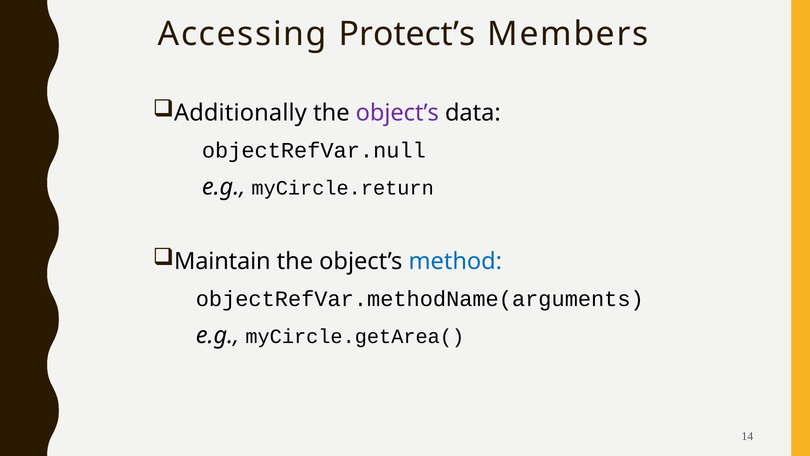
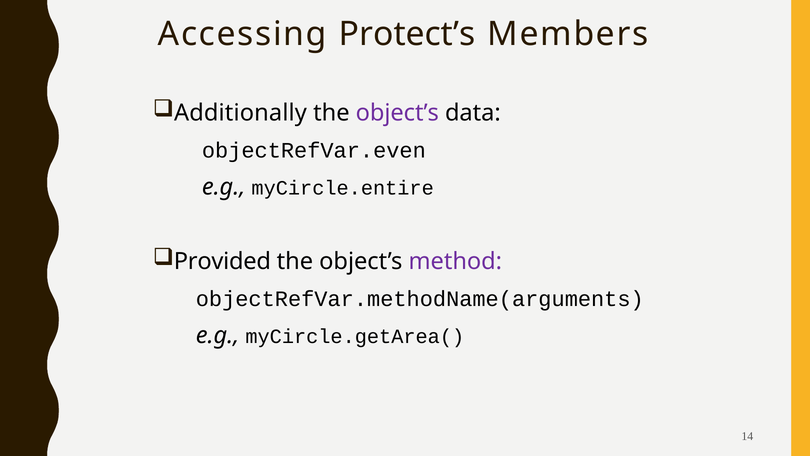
objectRefVar.null: objectRefVar.null -> objectRefVar.even (314, 150)
myCircle.return: myCircle.return -> myCircle.entire (343, 188)
Maintain: Maintain -> Provided (222, 261)
method colour: blue -> purple (455, 261)
